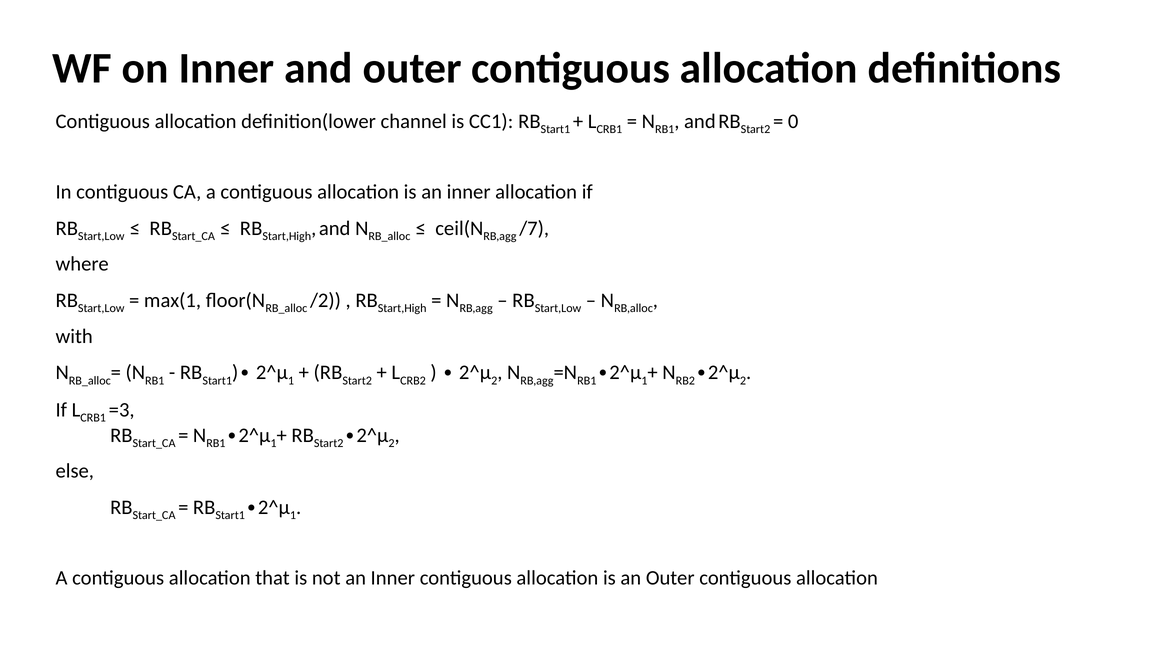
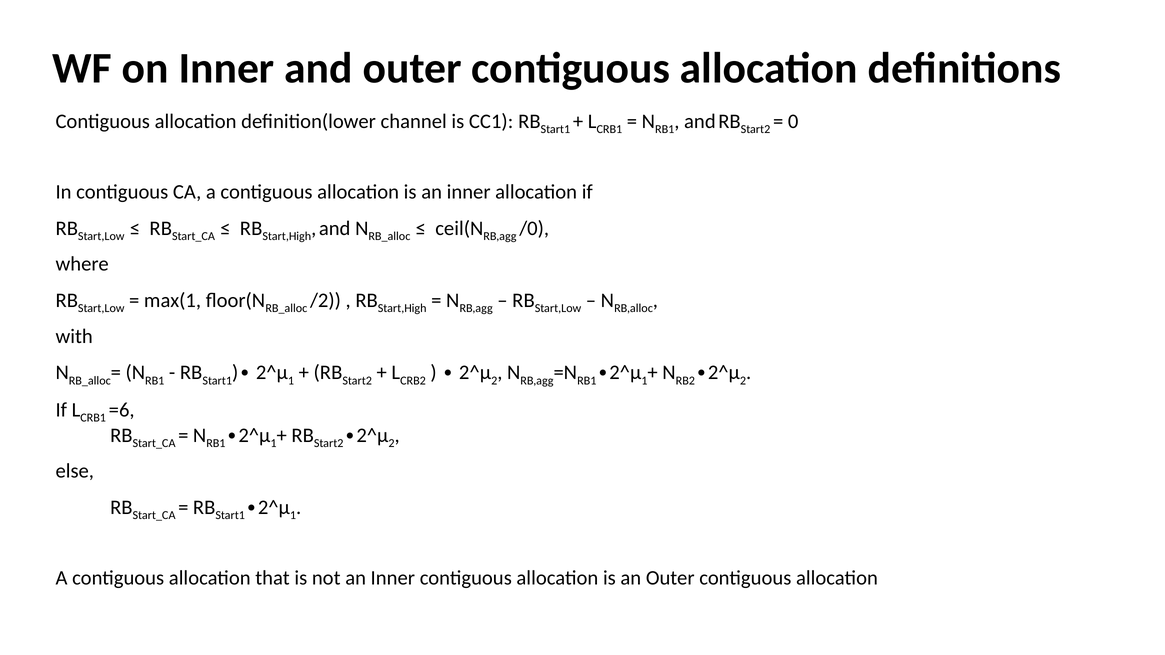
/7: /7 -> /0 (534, 228)
=3: =3 -> =6 (122, 410)
